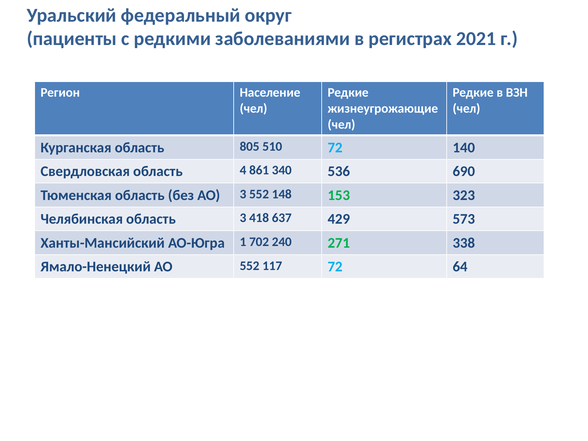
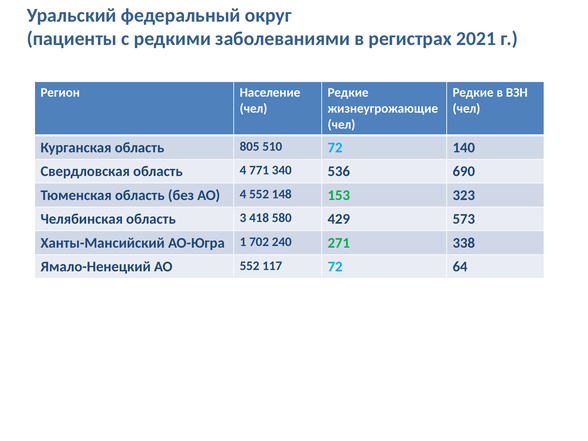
861: 861 -> 771 (259, 170)
АО 3: 3 -> 4 (243, 194)
637: 637 -> 580 (282, 218)
